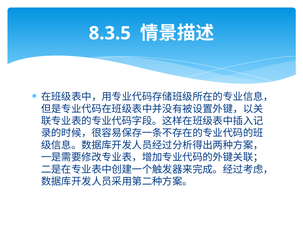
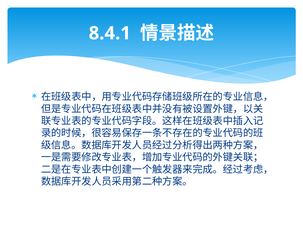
8.3.5: 8.3.5 -> 8.4.1 (110, 33)
